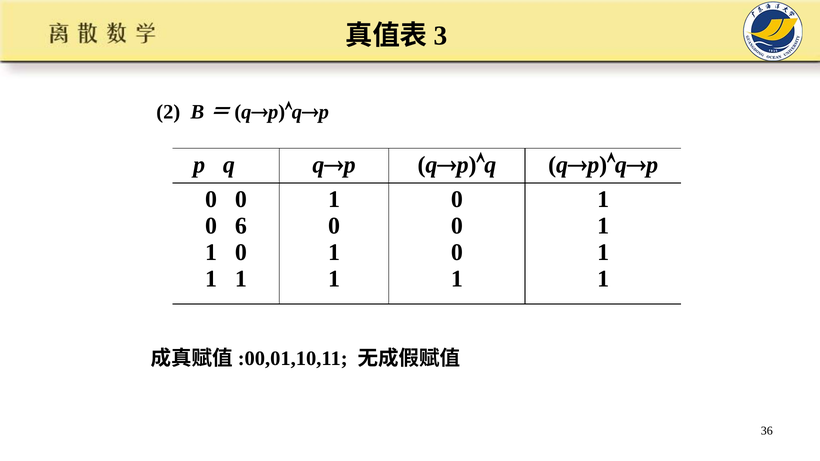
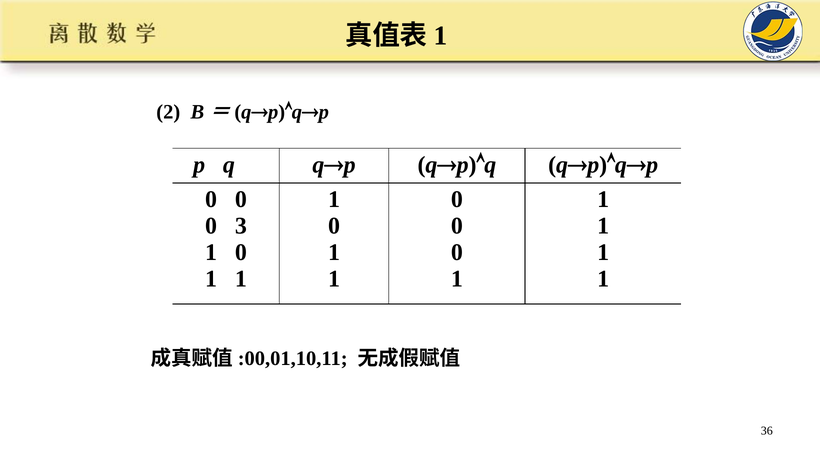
3: 3 -> 1 (441, 36)
6: 6 -> 3 (241, 226)
